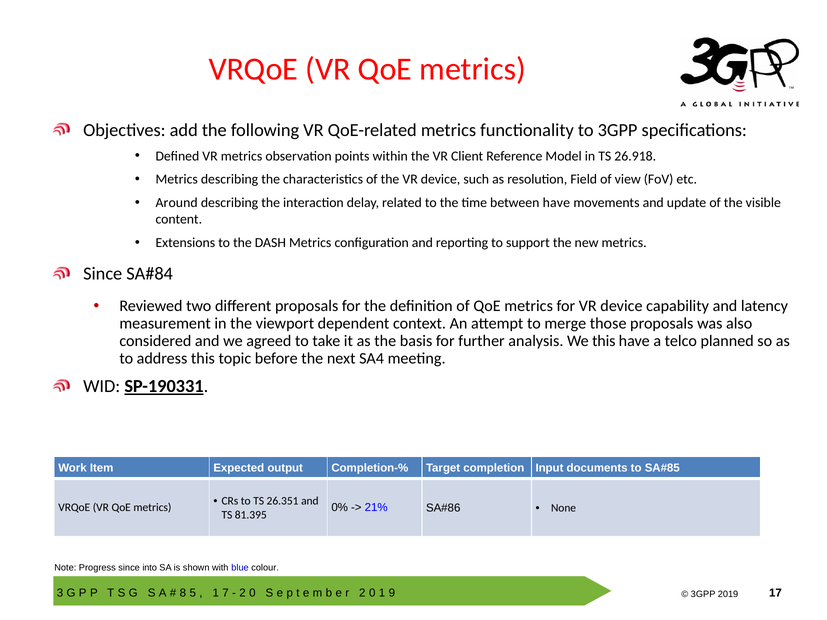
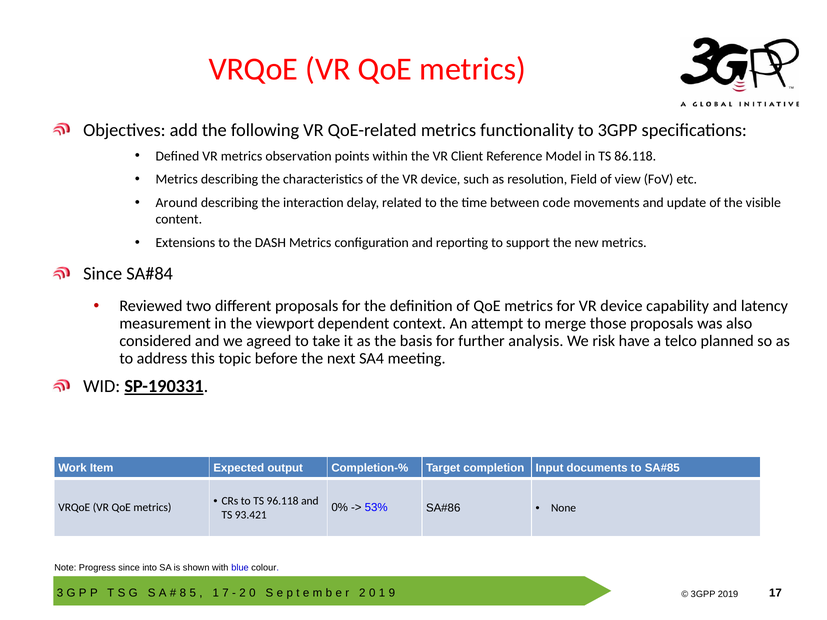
26.918: 26.918 -> 86.118 (635, 156)
between have: have -> code (556, 203)
We this: this -> risk (604, 341)
26.351: 26.351 -> 96.118 (283, 501)
21%: 21% -> 53% (376, 508)
81.395: 81.395 -> 93.421 (251, 515)
